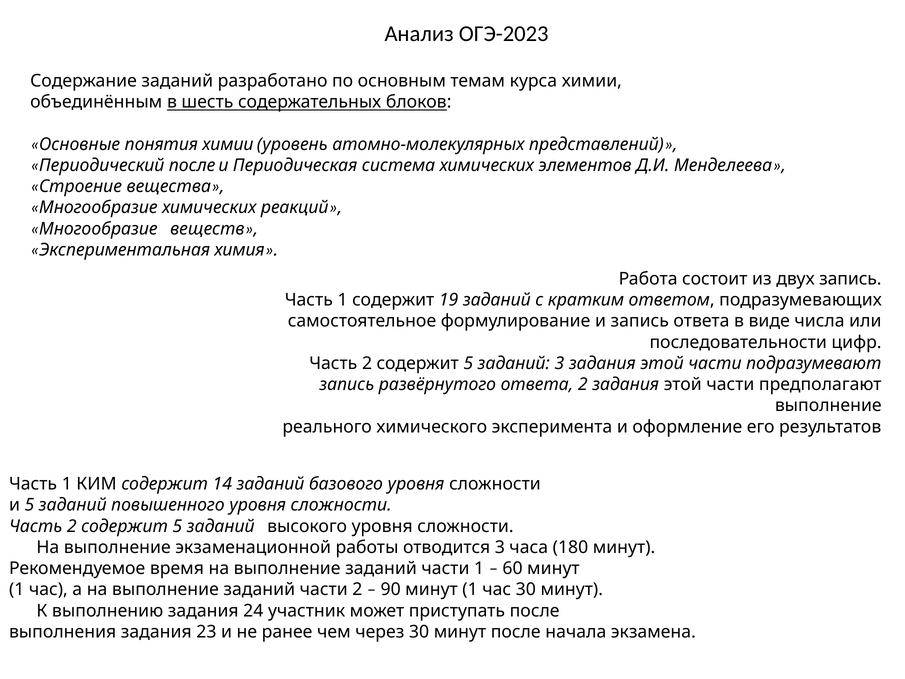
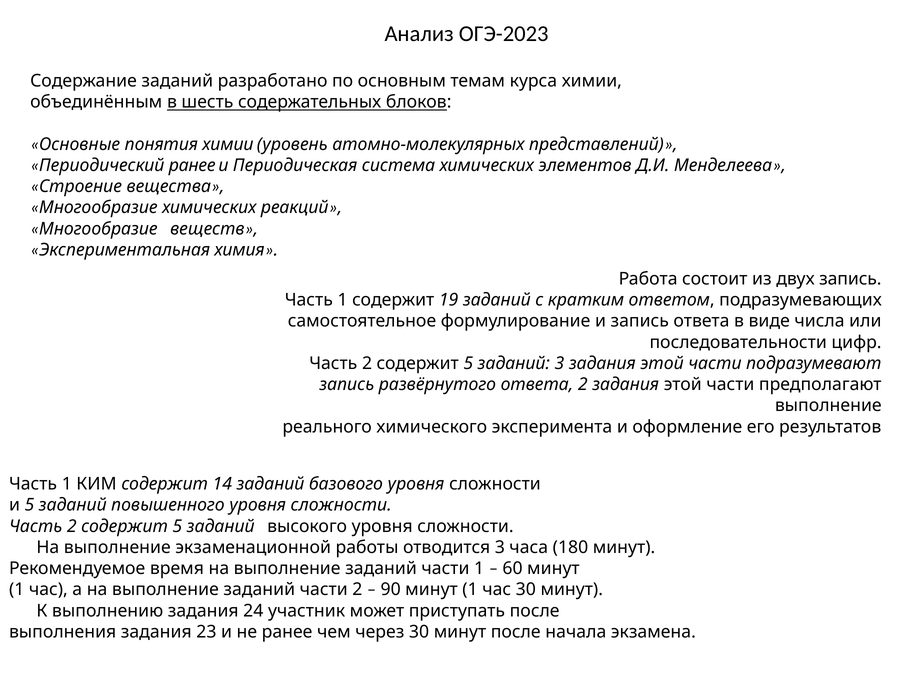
Периодический после: после -> ранее (192, 165)
